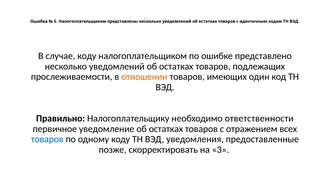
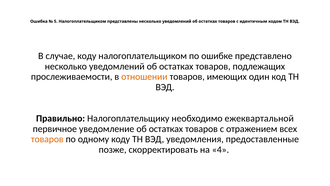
ответственности: ответственности -> ежеквартальной (259, 118)
товаров colour: blue -> orange (47, 139)
3: 3 -> 4 (221, 149)
